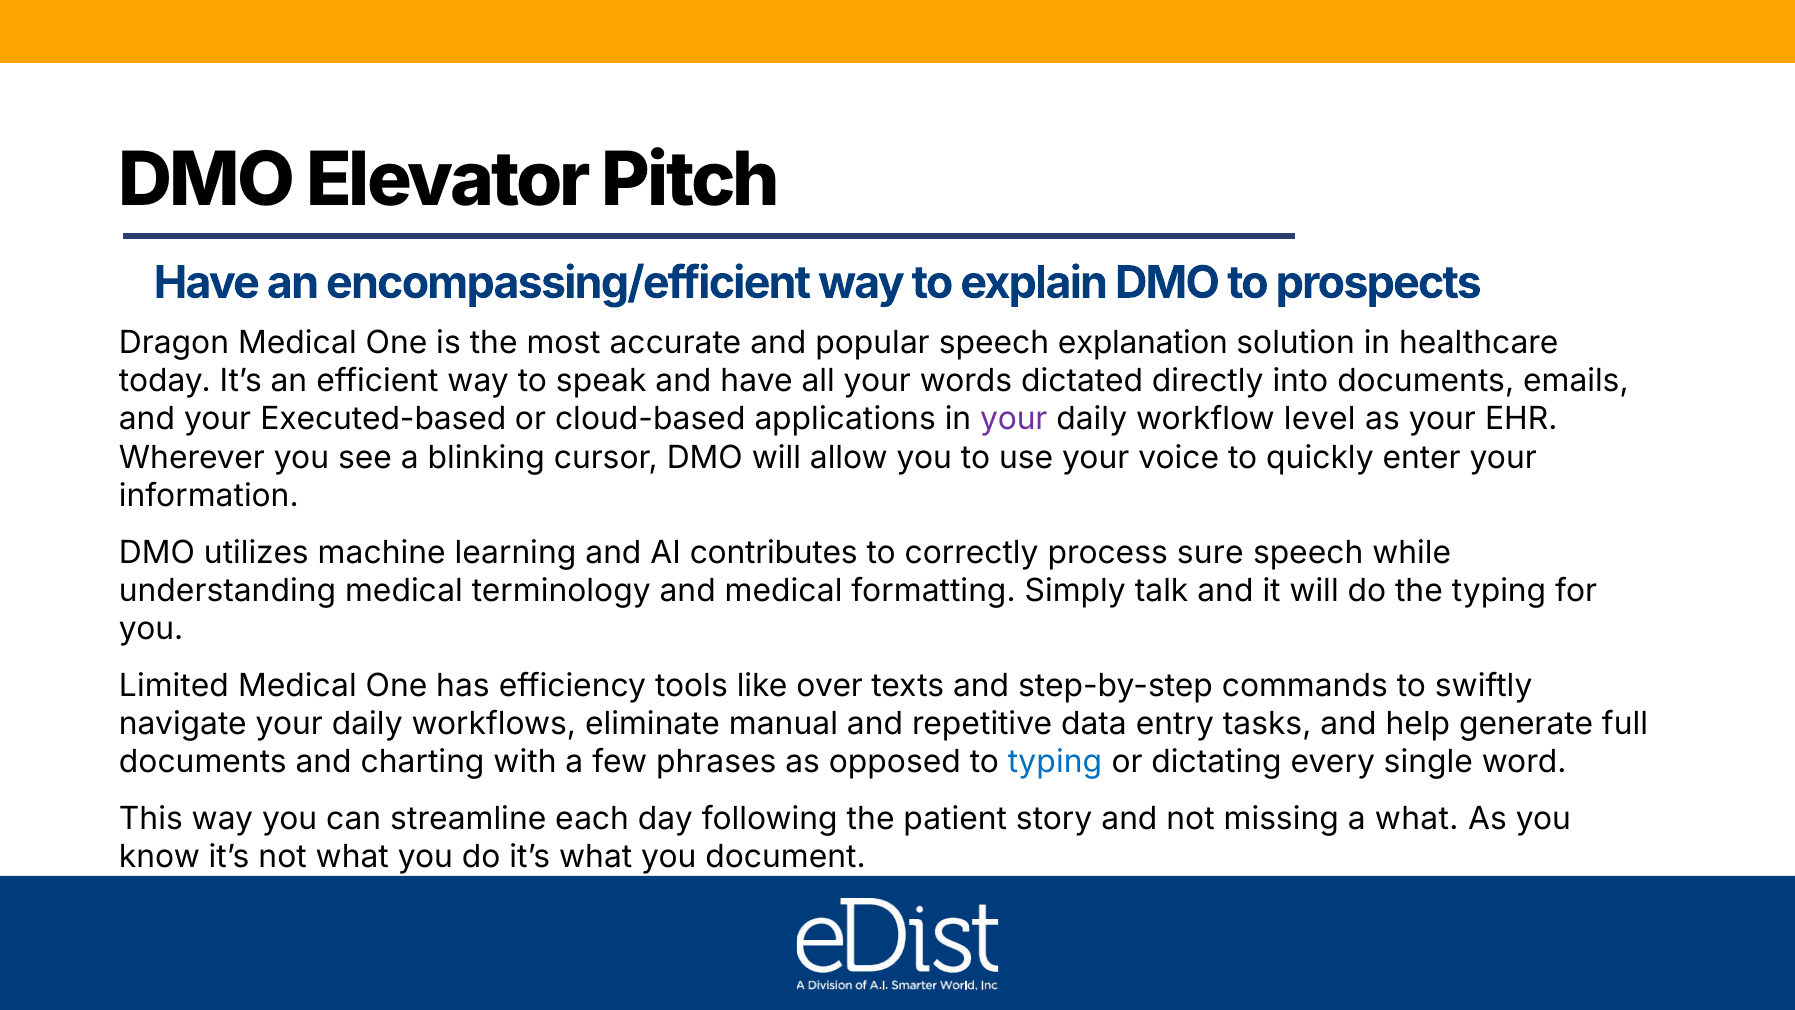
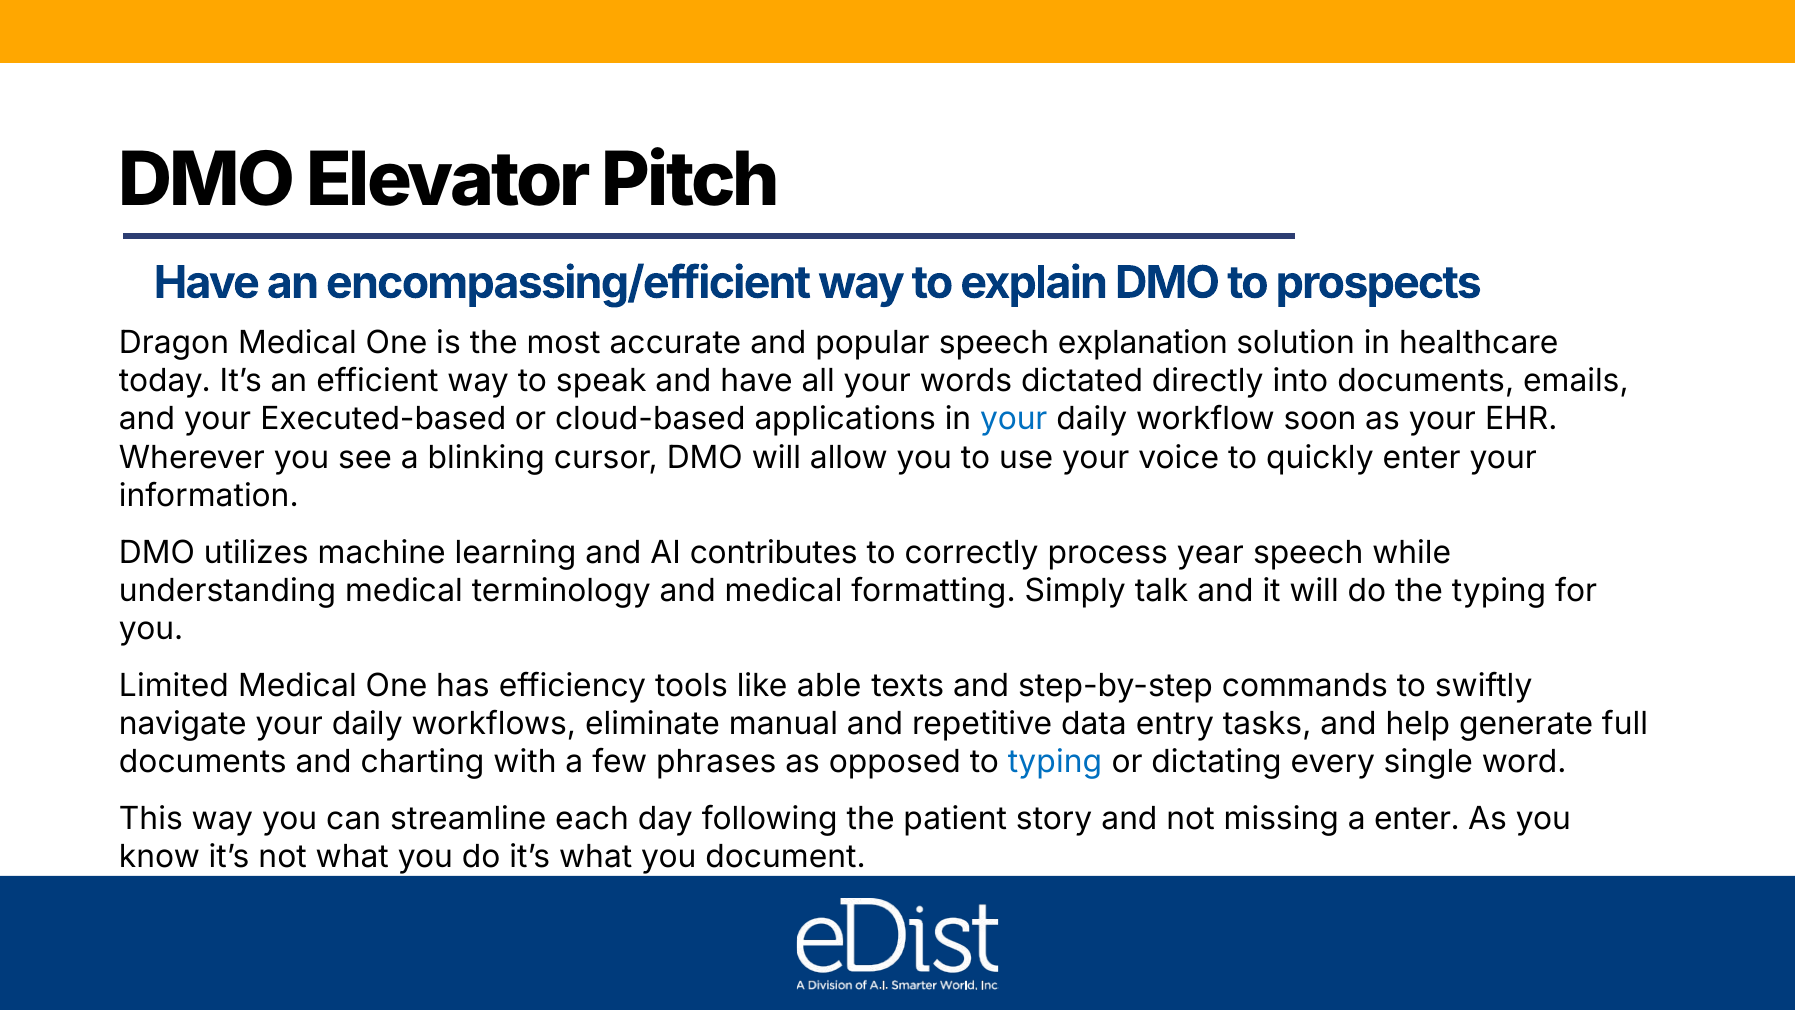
your colour: purple -> blue (1014, 419)
level: level -> soon (1320, 419)
sure: sure -> year (1210, 553)
over: over -> able (829, 686)
a what: what -> enter (1417, 819)
